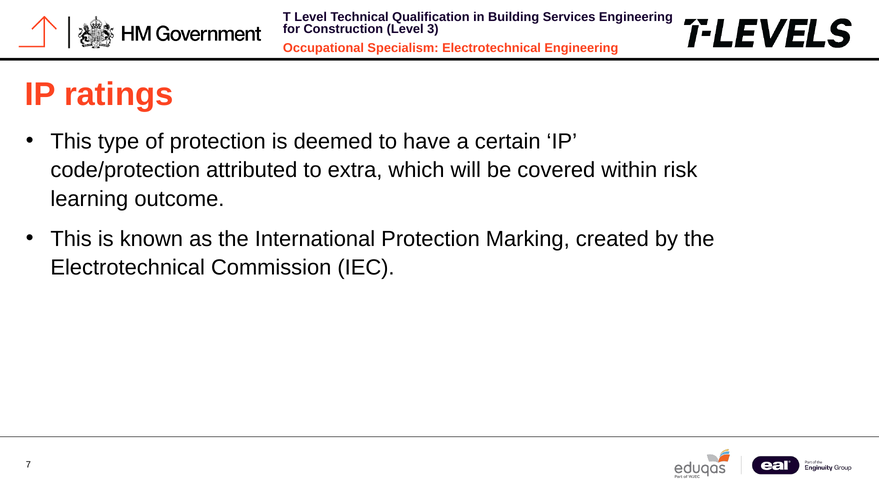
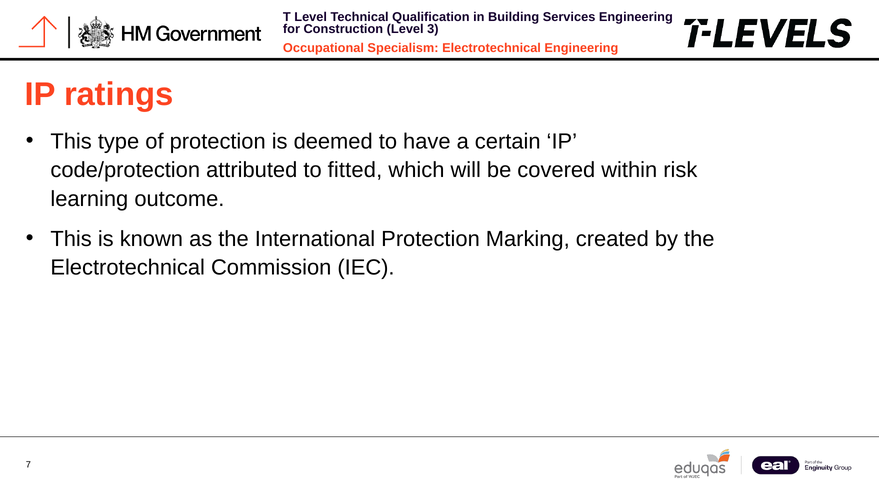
extra: extra -> fitted (355, 170)
